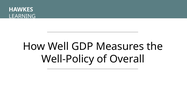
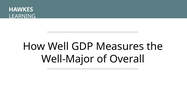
Well-Policy: Well-Policy -> Well-Major (68, 59)
